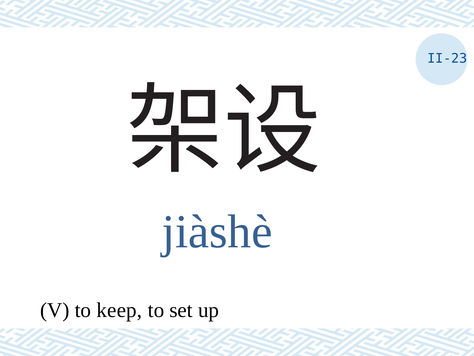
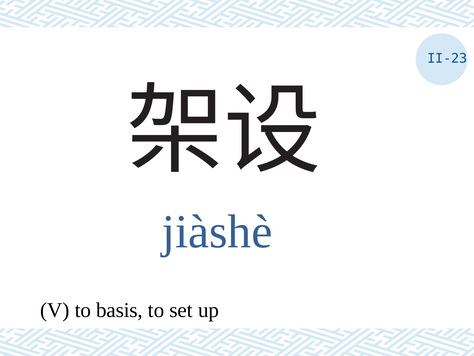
keep: keep -> basis (120, 310)
